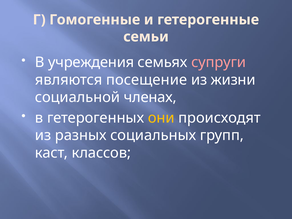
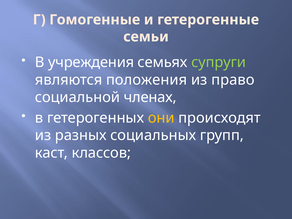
супруги colour: pink -> light green (219, 62)
посещение: посещение -> положения (147, 80)
жизни: жизни -> право (233, 80)
